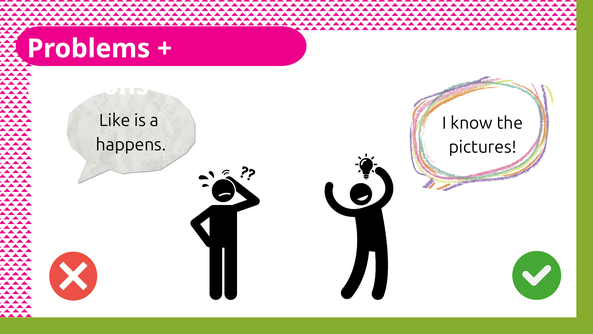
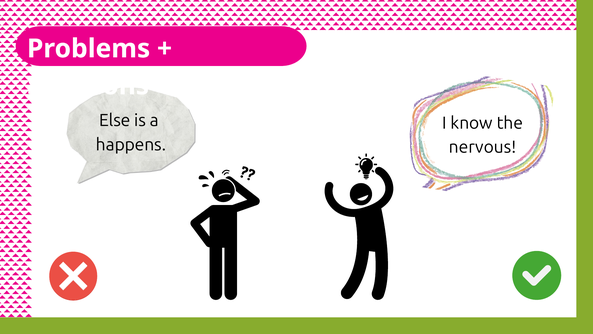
Like: Like -> Else (115, 120)
pictures: pictures -> nervous (483, 147)
